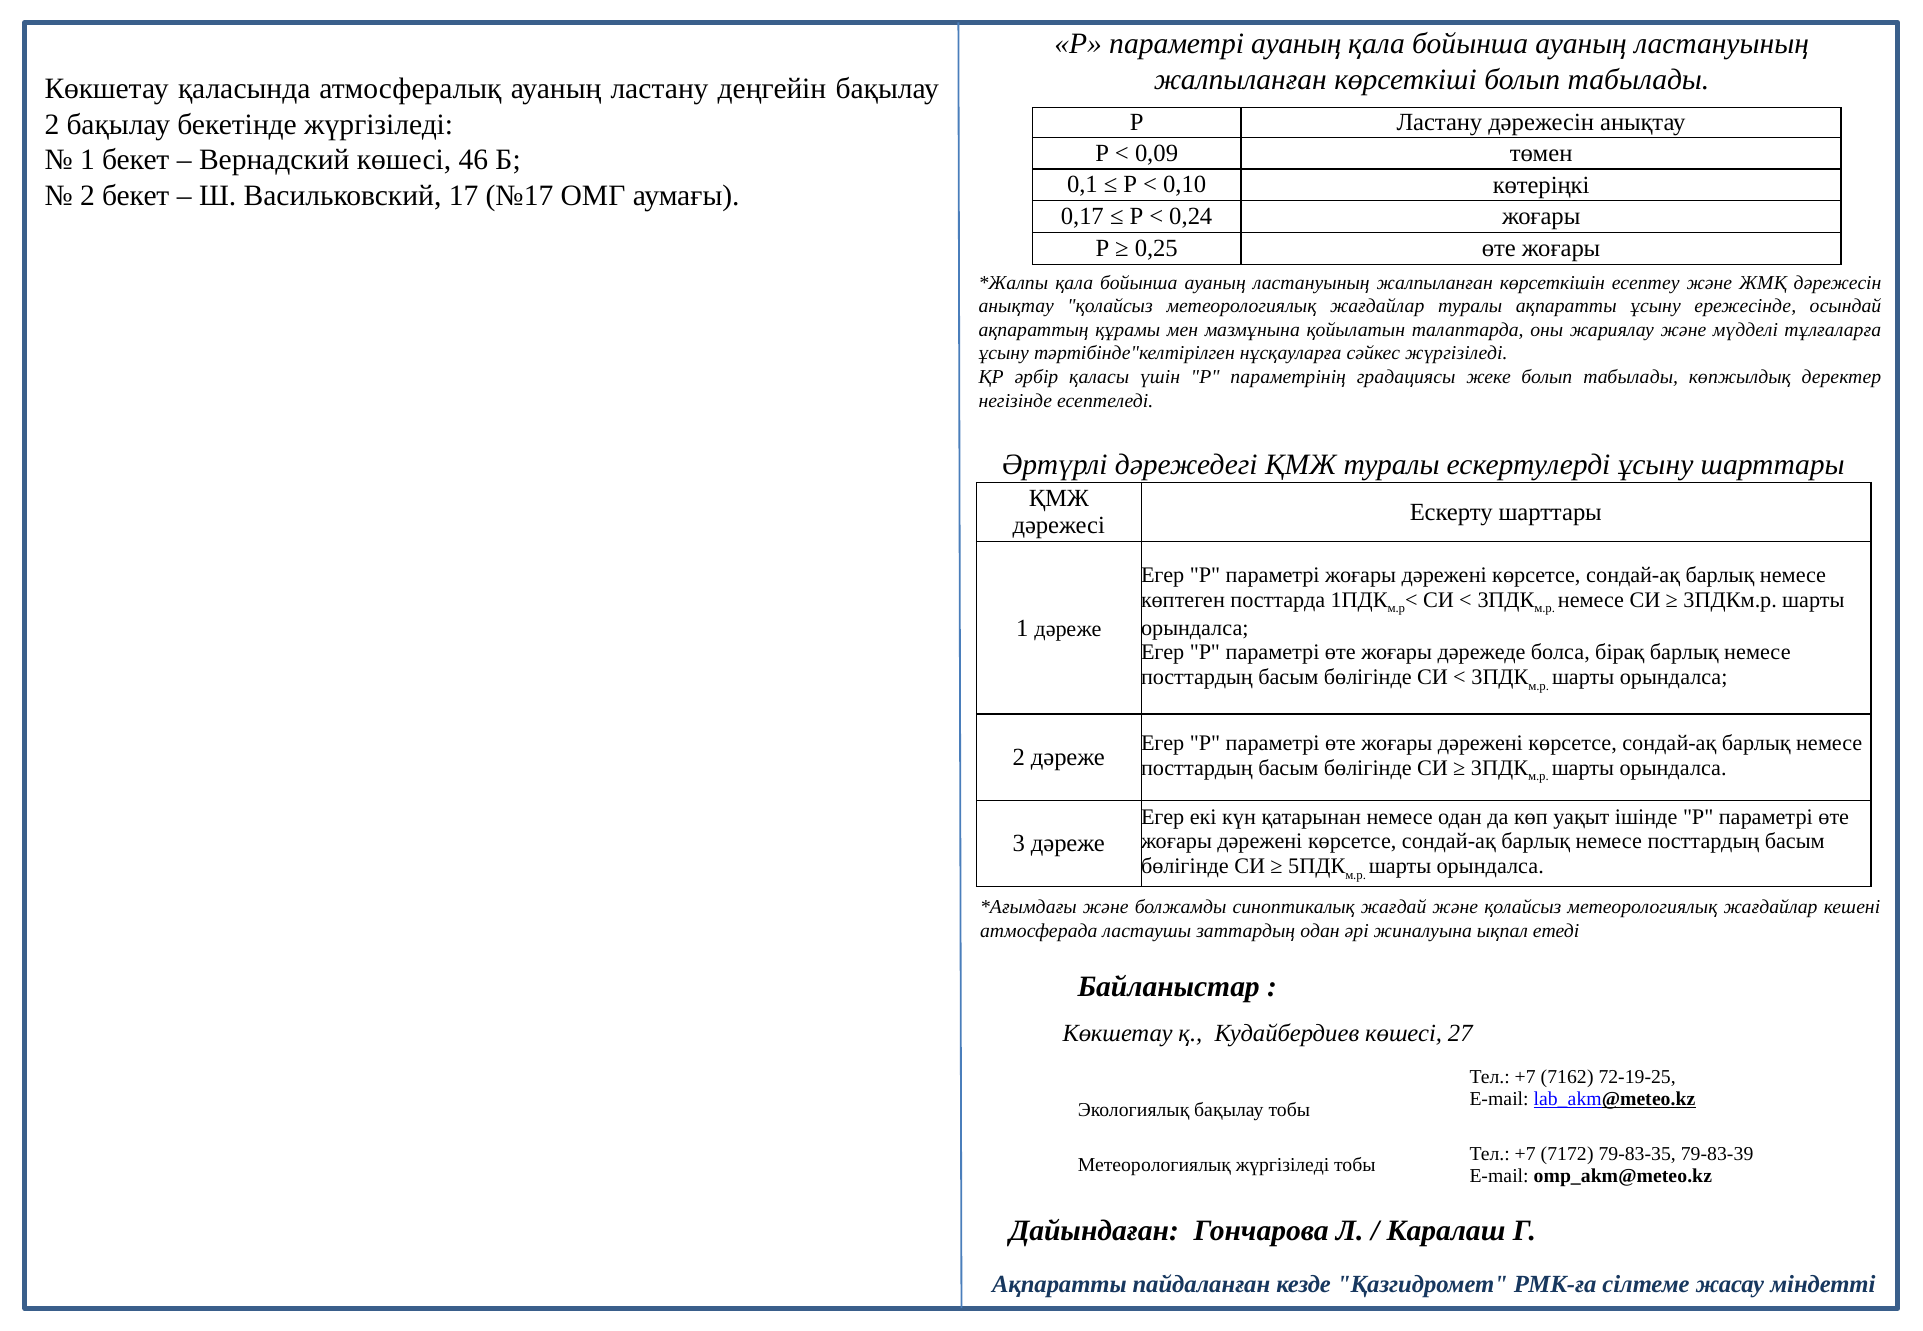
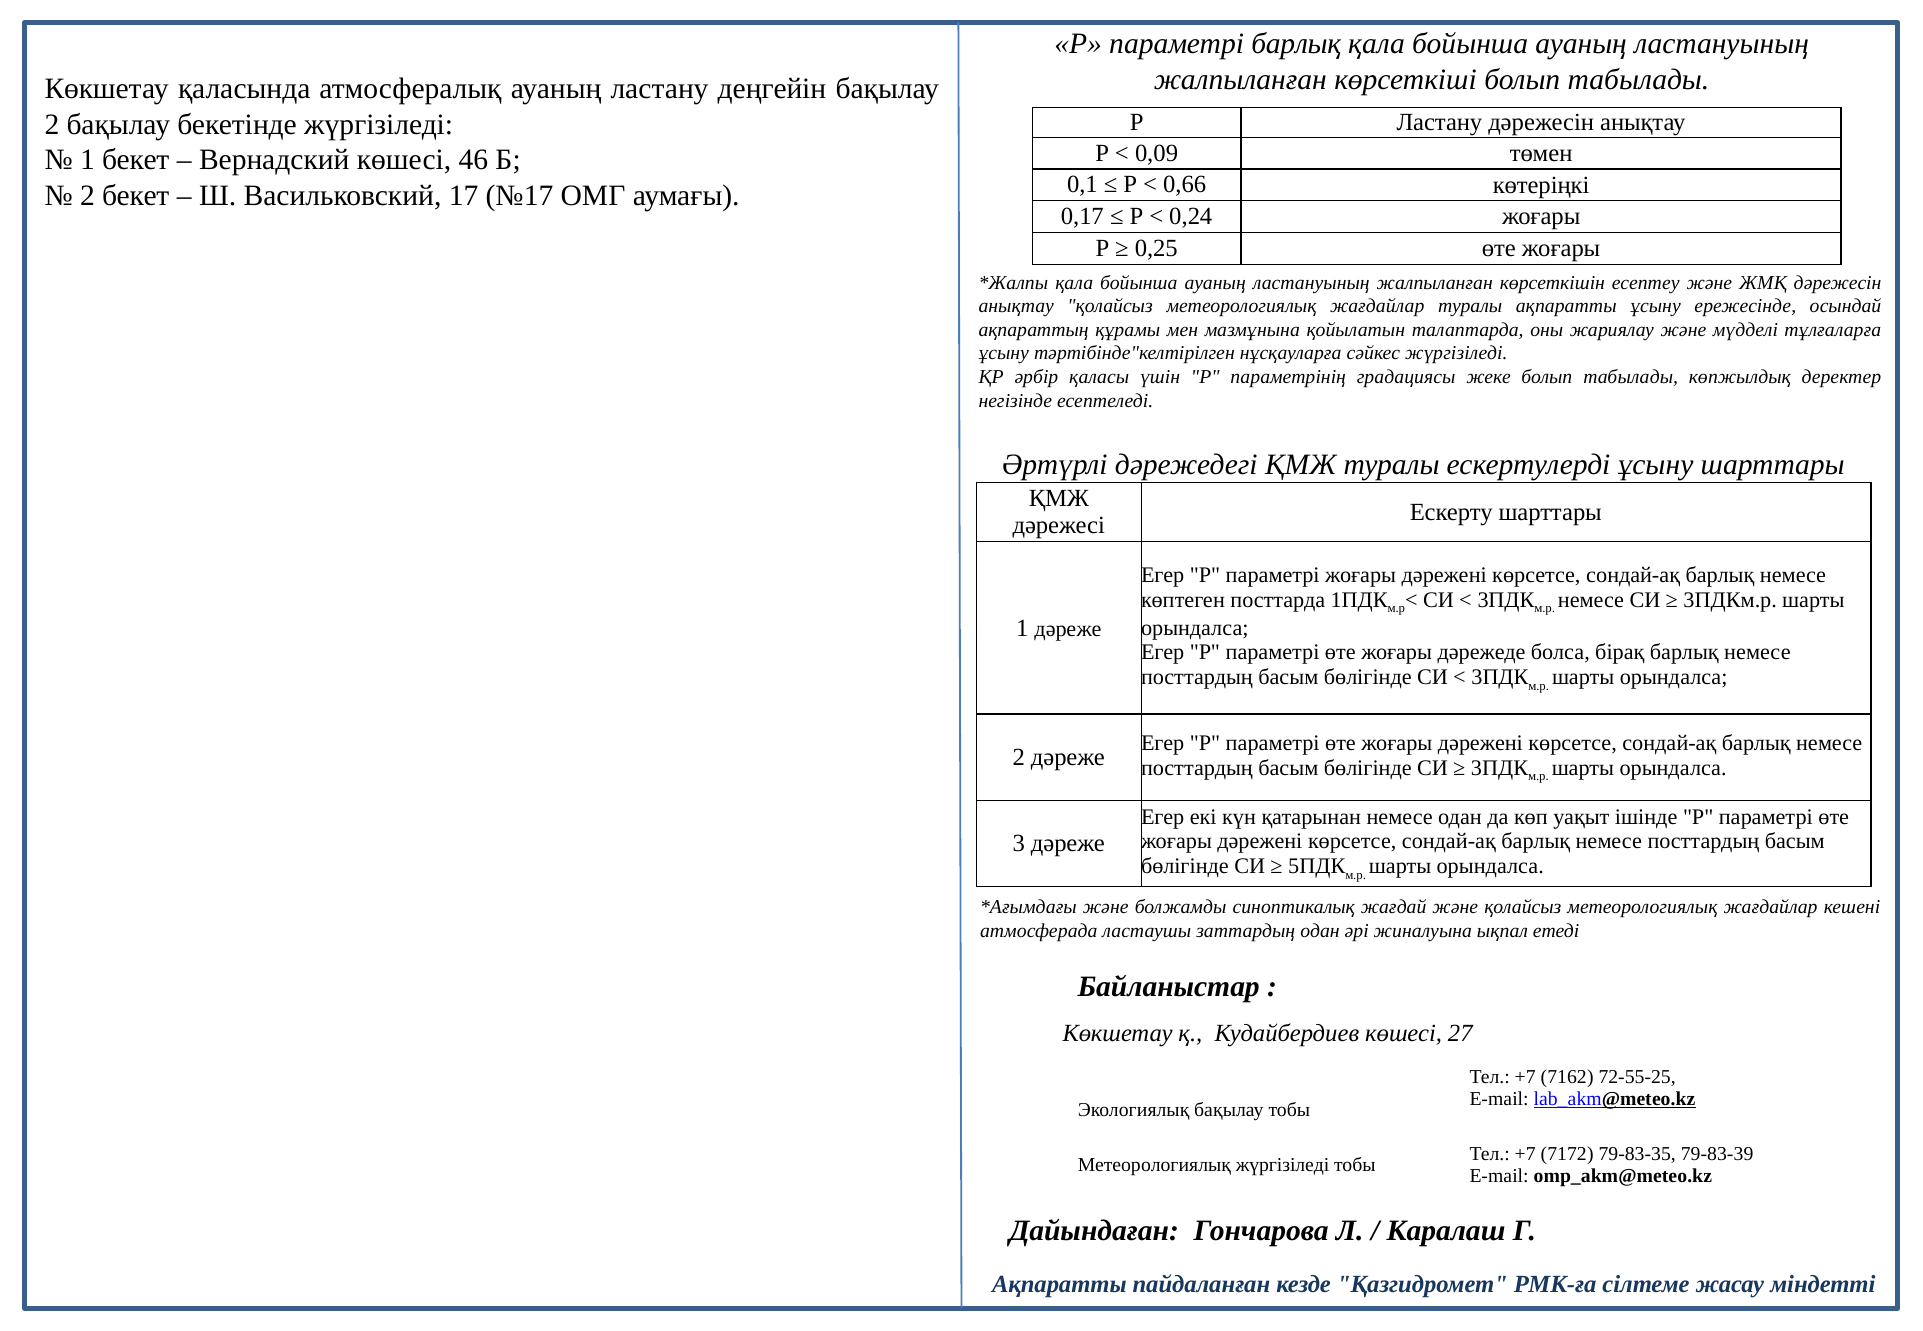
параметрі ауаның: ауаның -> барлық (1296, 44)
0,10: 0,10 -> 0,66 (1185, 185)
72-19-25: 72-19-25 -> 72-55-25 (1637, 1077)
